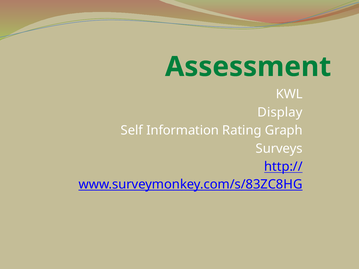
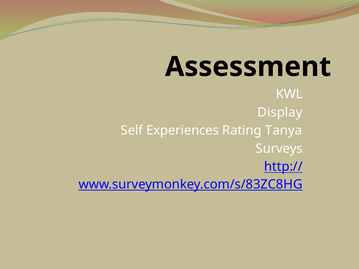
Assessment colour: green -> black (248, 67)
Information: Information -> Experiences (183, 131)
Graph: Graph -> Tanya (284, 131)
